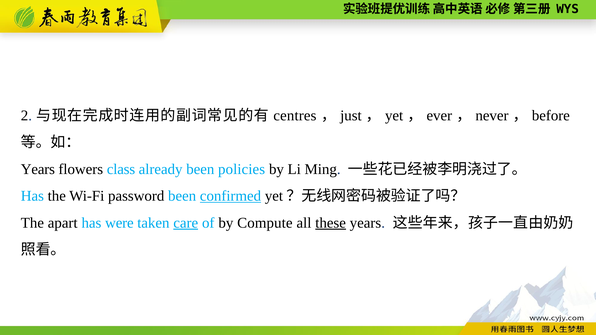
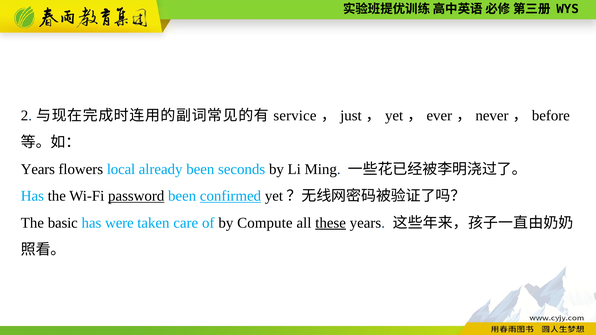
centres: centres -> service (295, 116)
class: class -> local (121, 169)
policies: policies -> seconds (242, 169)
password underline: none -> present (136, 196)
apart: apart -> basic (63, 223)
care underline: present -> none (186, 223)
